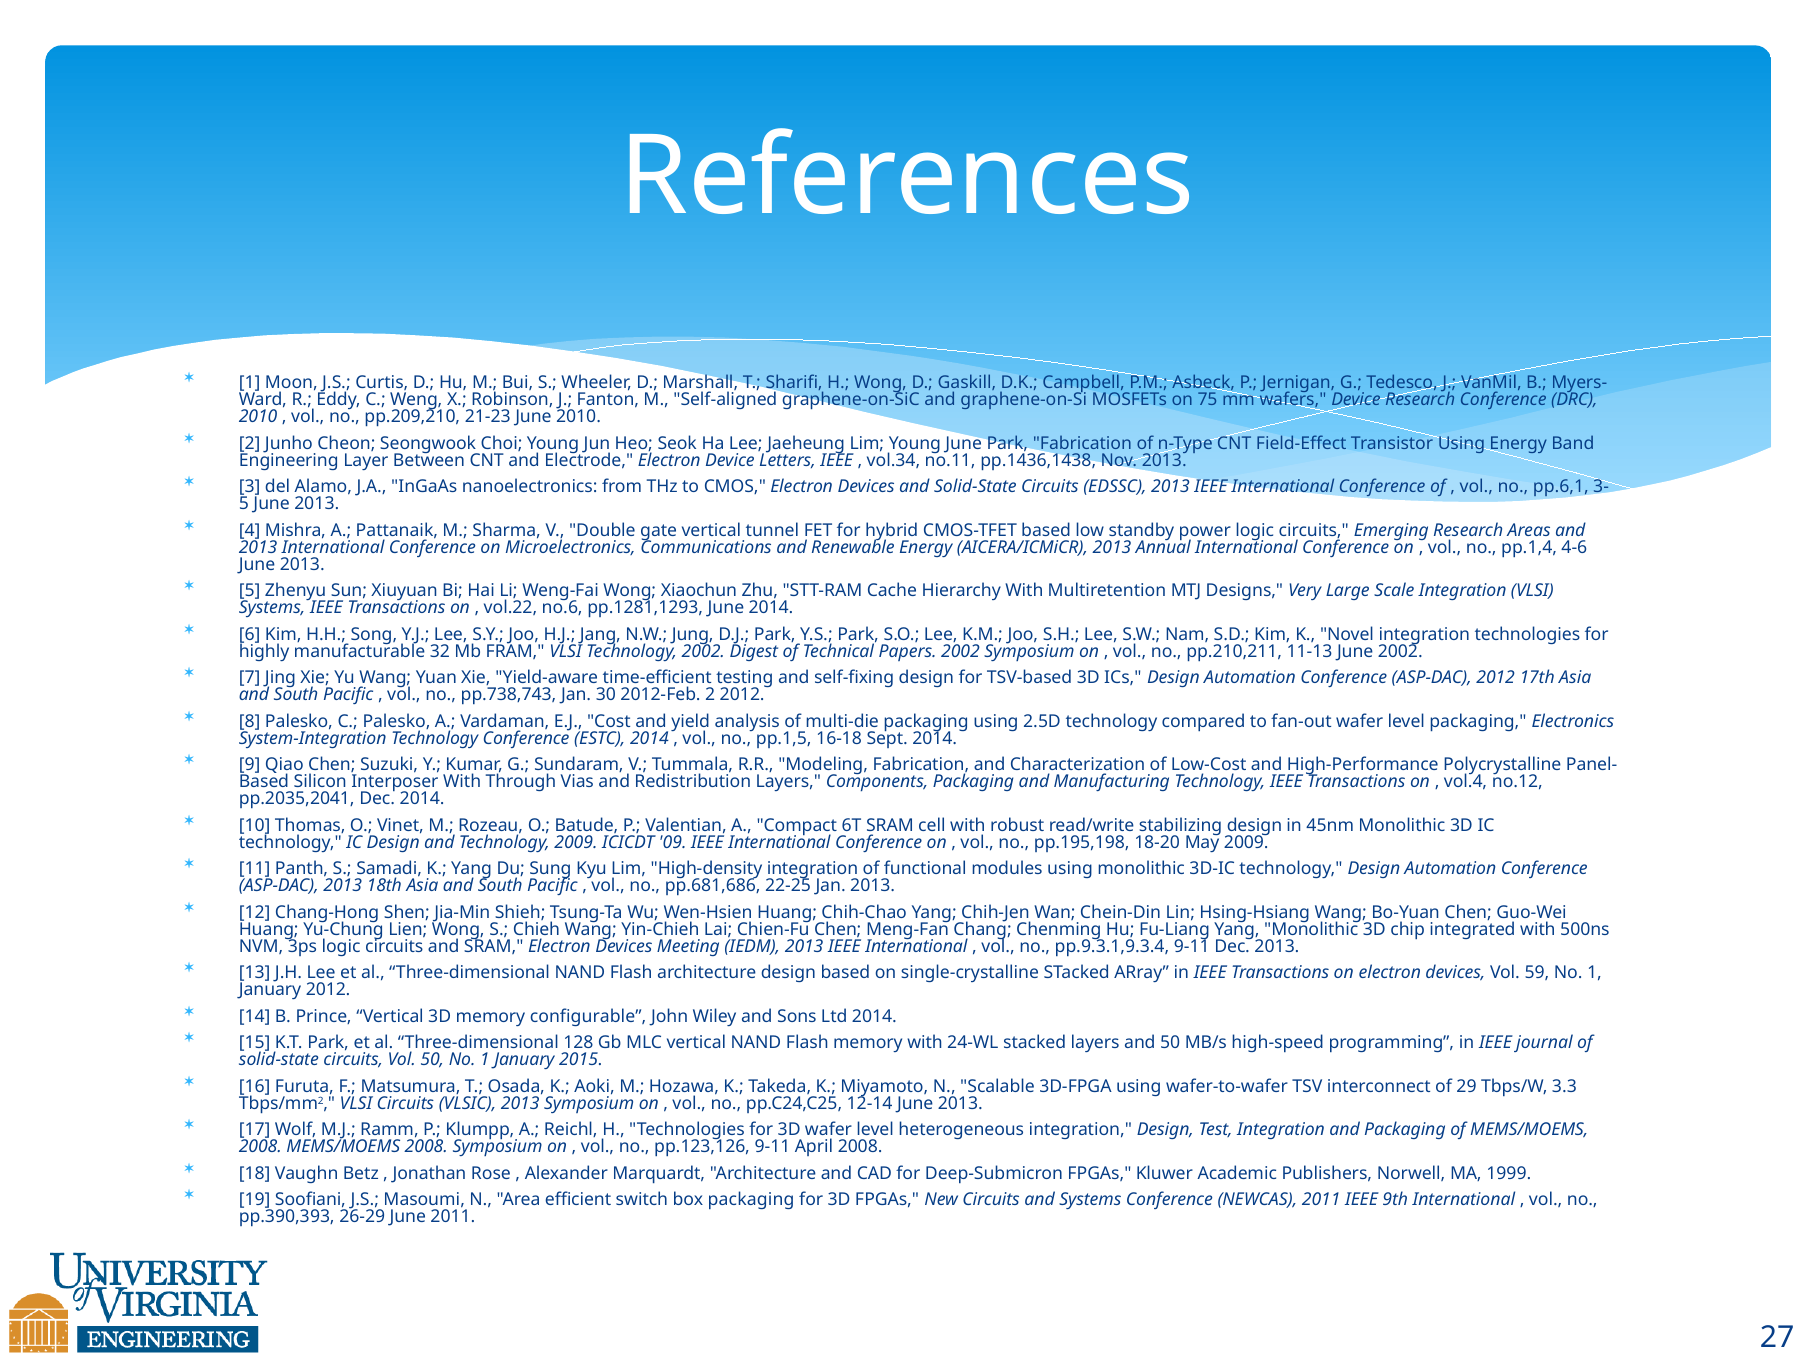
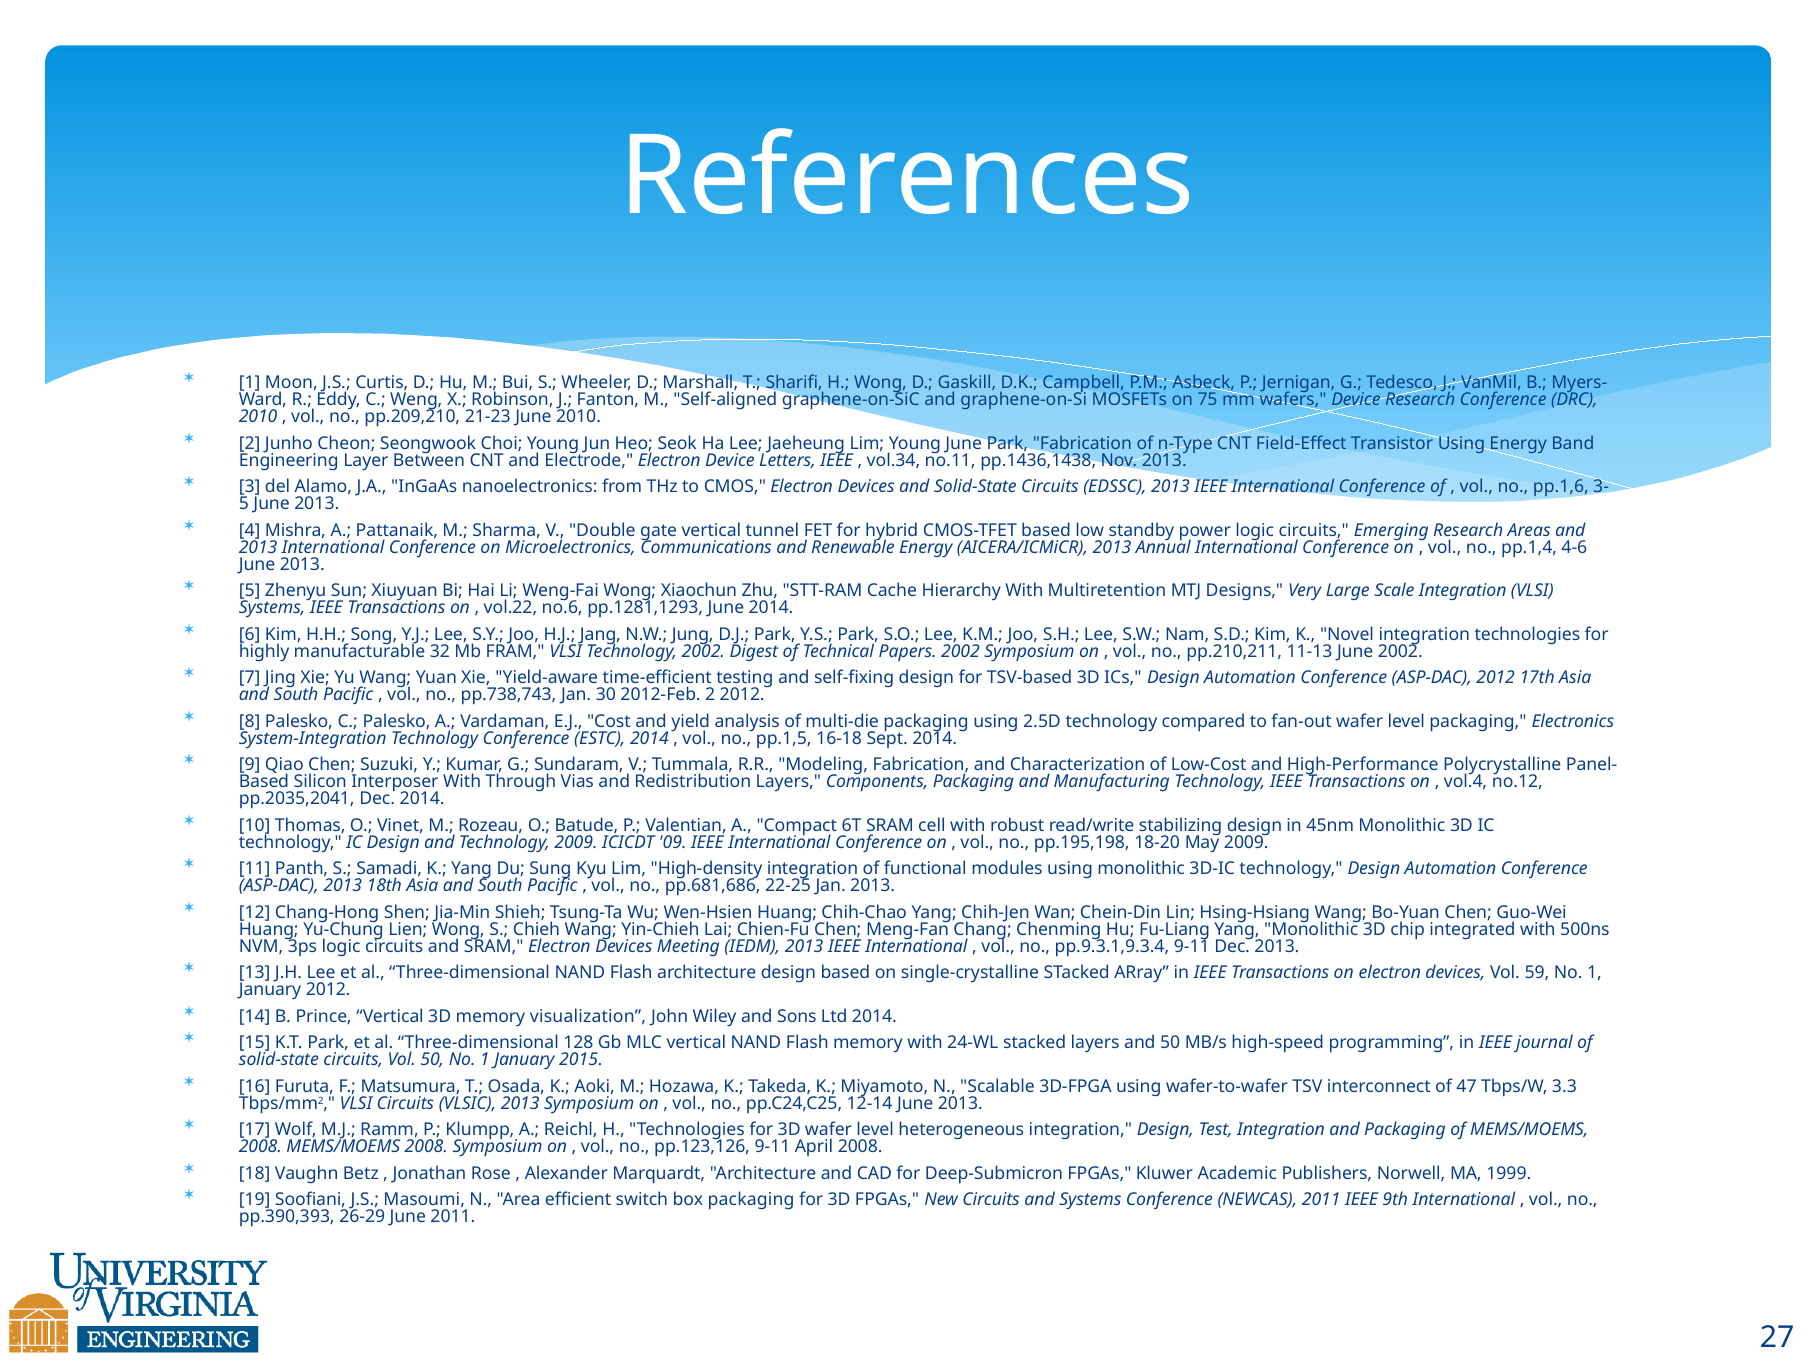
pp.6,1: pp.6,1 -> pp.1,6 (1561, 487)
configurable: configurable -> visualization (588, 1017)
29: 29 -> 47 (1466, 1087)
